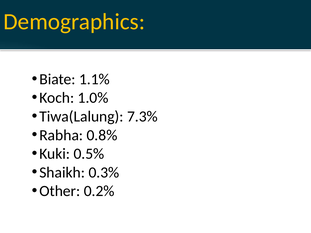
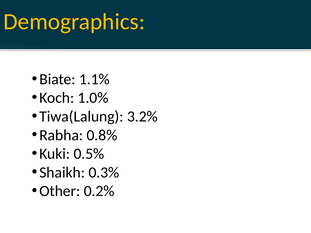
7.3%: 7.3% -> 3.2% (142, 117)
